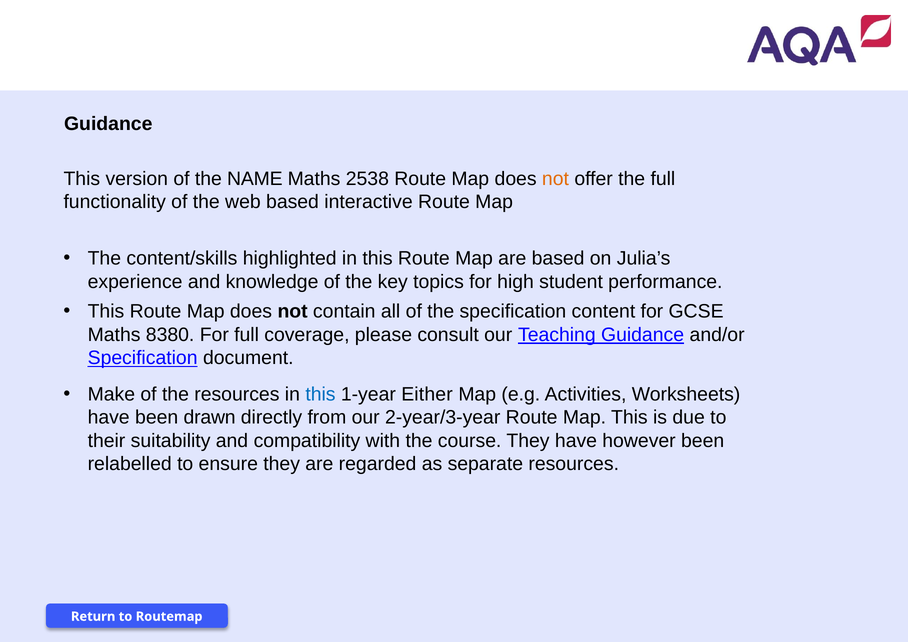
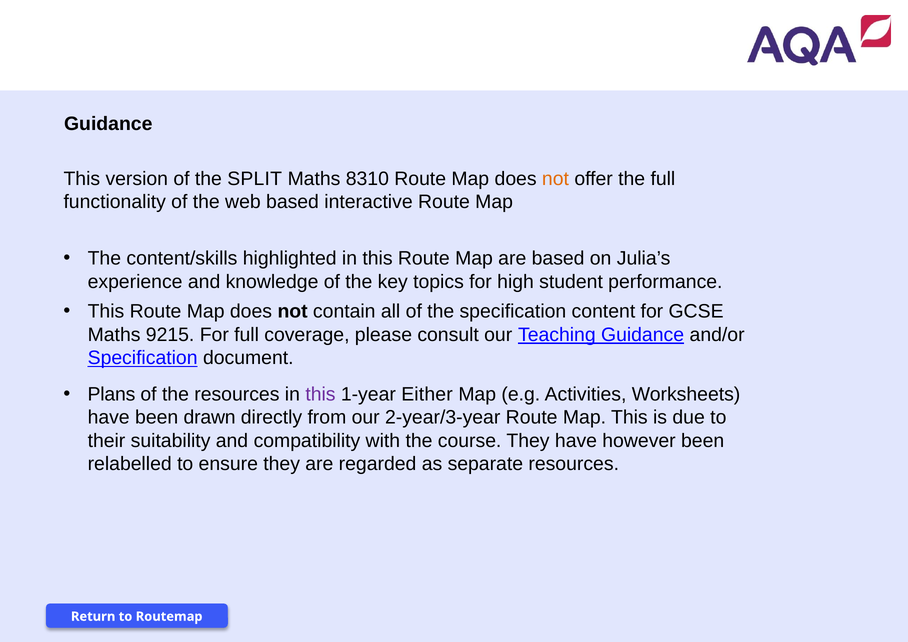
NAME: NAME -> SPLIT (255, 179)
2538: 2538 -> 8310 (367, 179)
8380: 8380 -> 9215 (170, 335)
Make: Make -> Plans (111, 394)
this colour: blue -> purple (320, 394)
